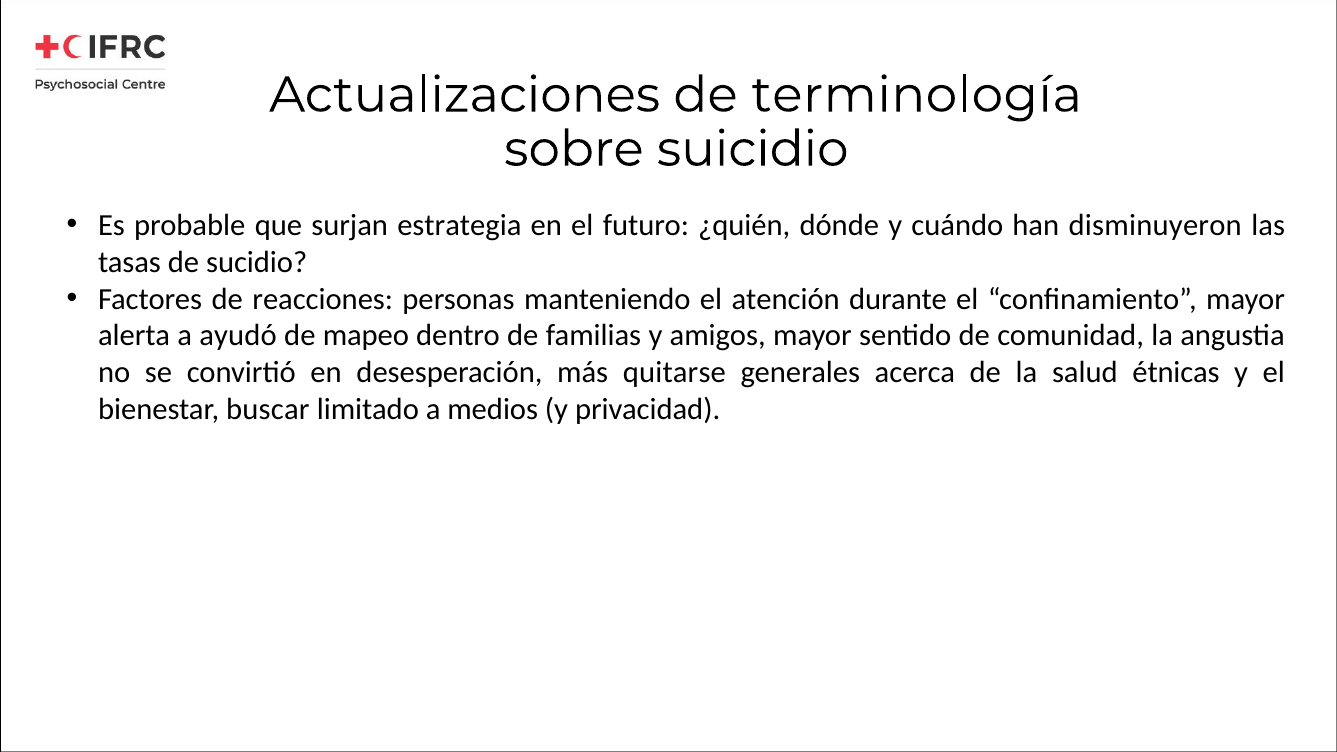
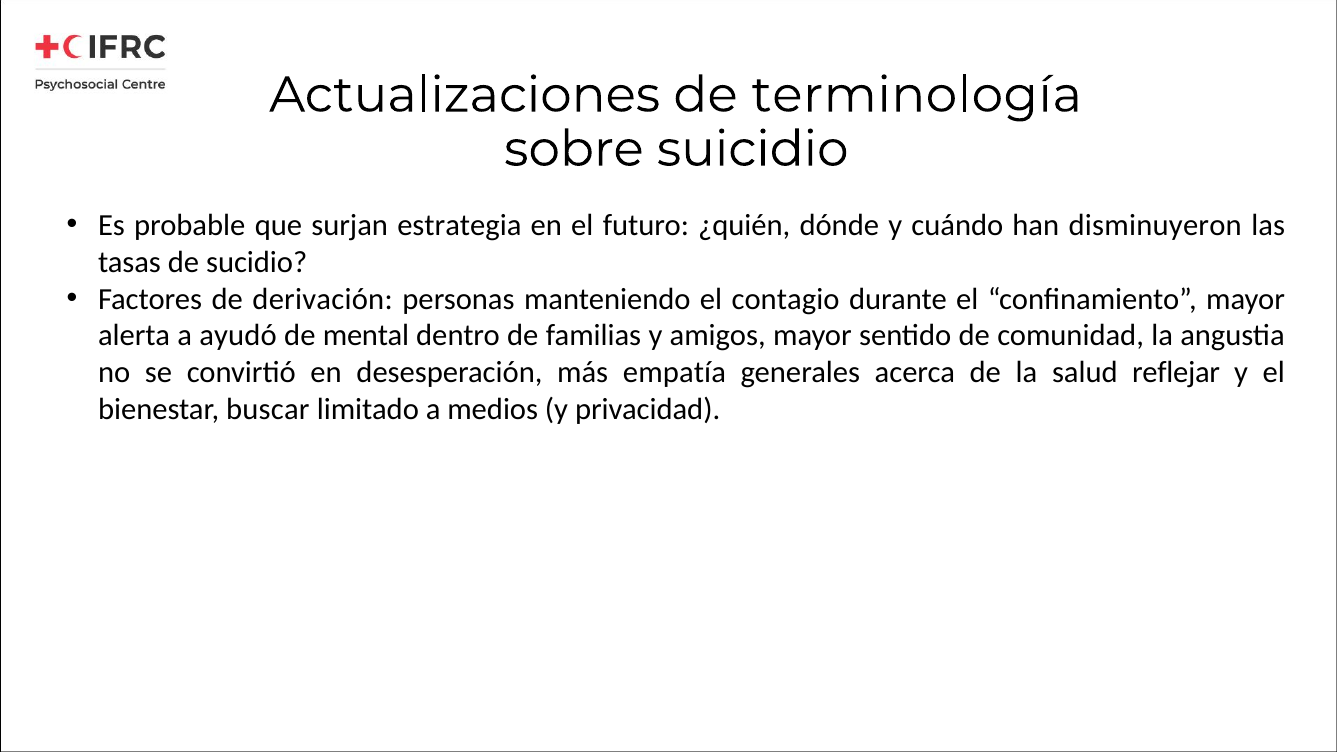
reacciones: reacciones -> derivación (323, 299)
atención: atención -> contagio (786, 299)
mapeo: mapeo -> mental (366, 336)
quitarse: quitarse -> empatía (674, 372)
étnicas: étnicas -> reflejar (1176, 372)
